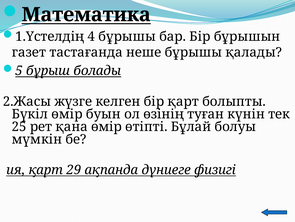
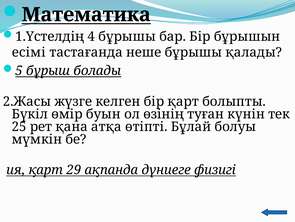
газет: газет -> есімі (29, 52)
қана өмір: өмір -> атқа (106, 126)
